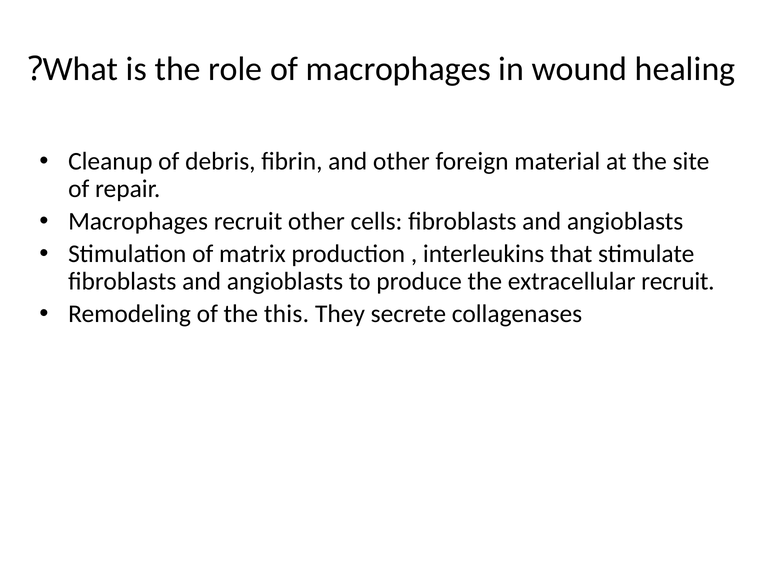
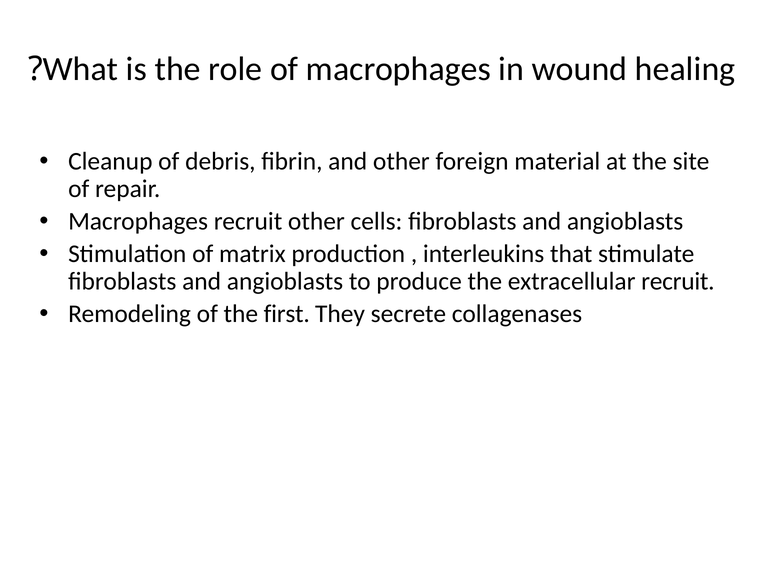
this: this -> first (287, 314)
